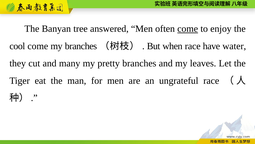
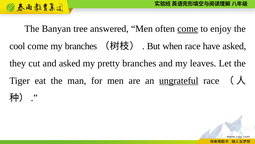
have water: water -> asked (234, 46)
and many: many -> asked (70, 63)
ungrateful underline: none -> present (179, 80)
